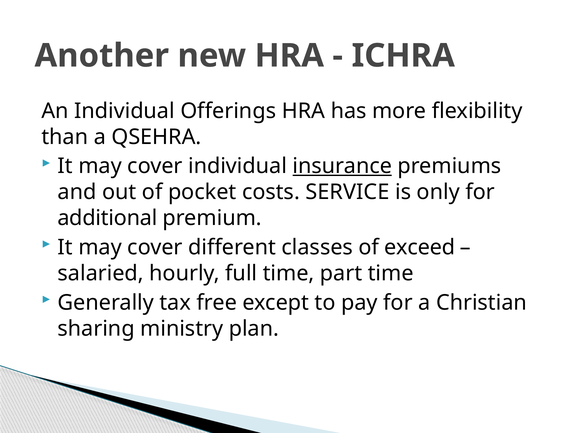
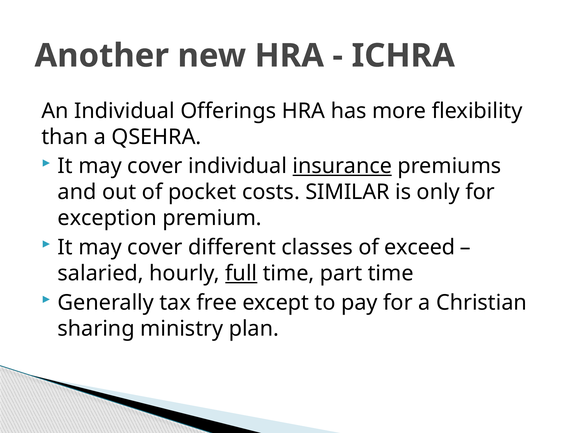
SERVICE: SERVICE -> SIMILAR (348, 192)
additional: additional -> exception (107, 218)
full underline: none -> present (241, 273)
